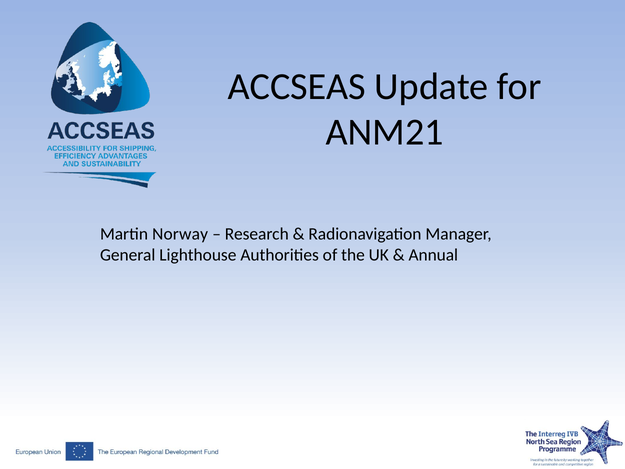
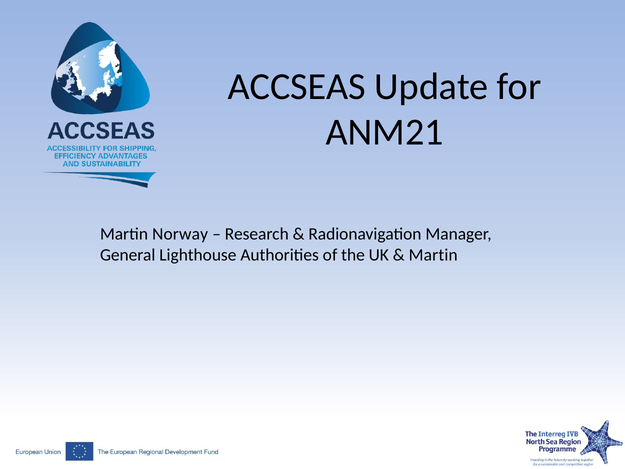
Annual: Annual -> Martin (433, 255)
